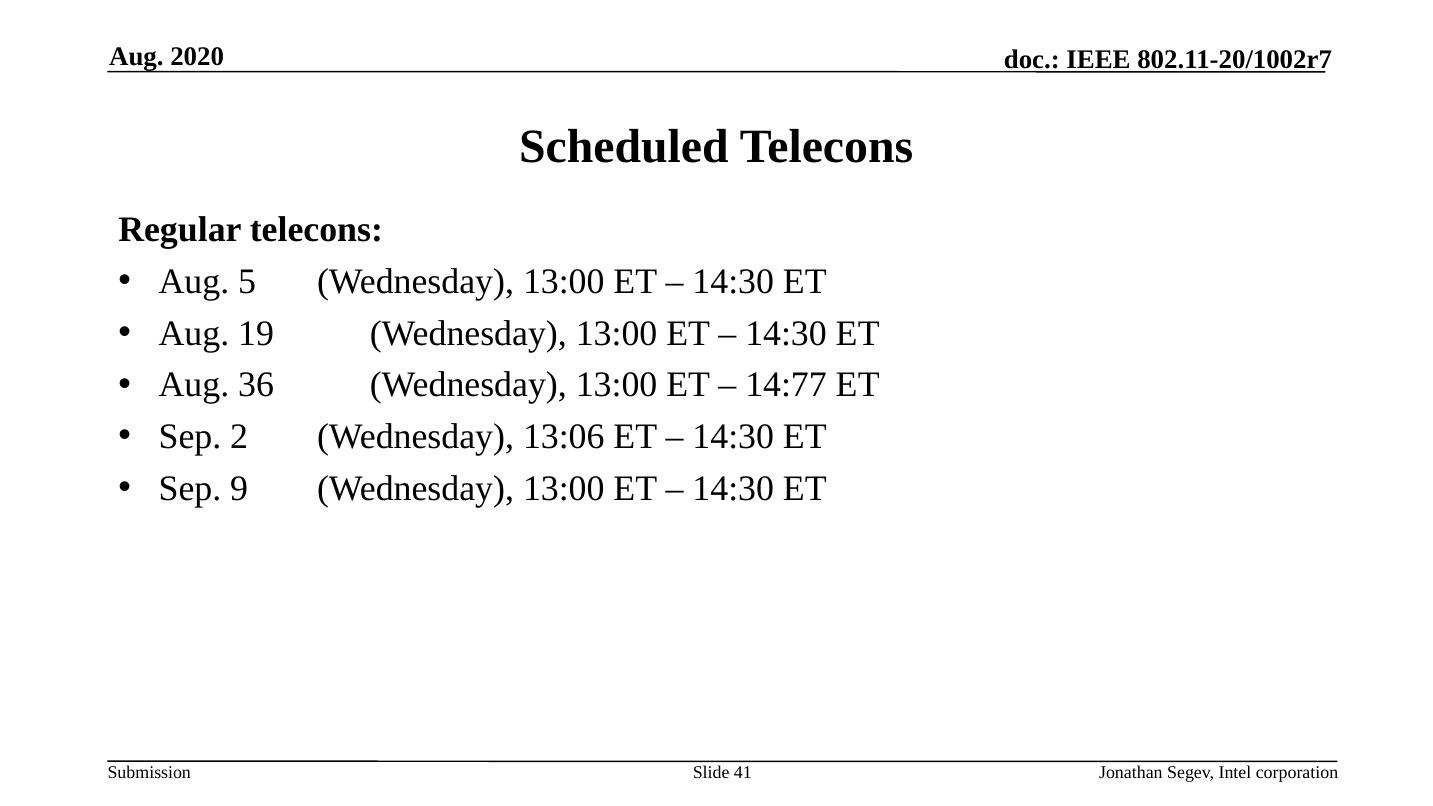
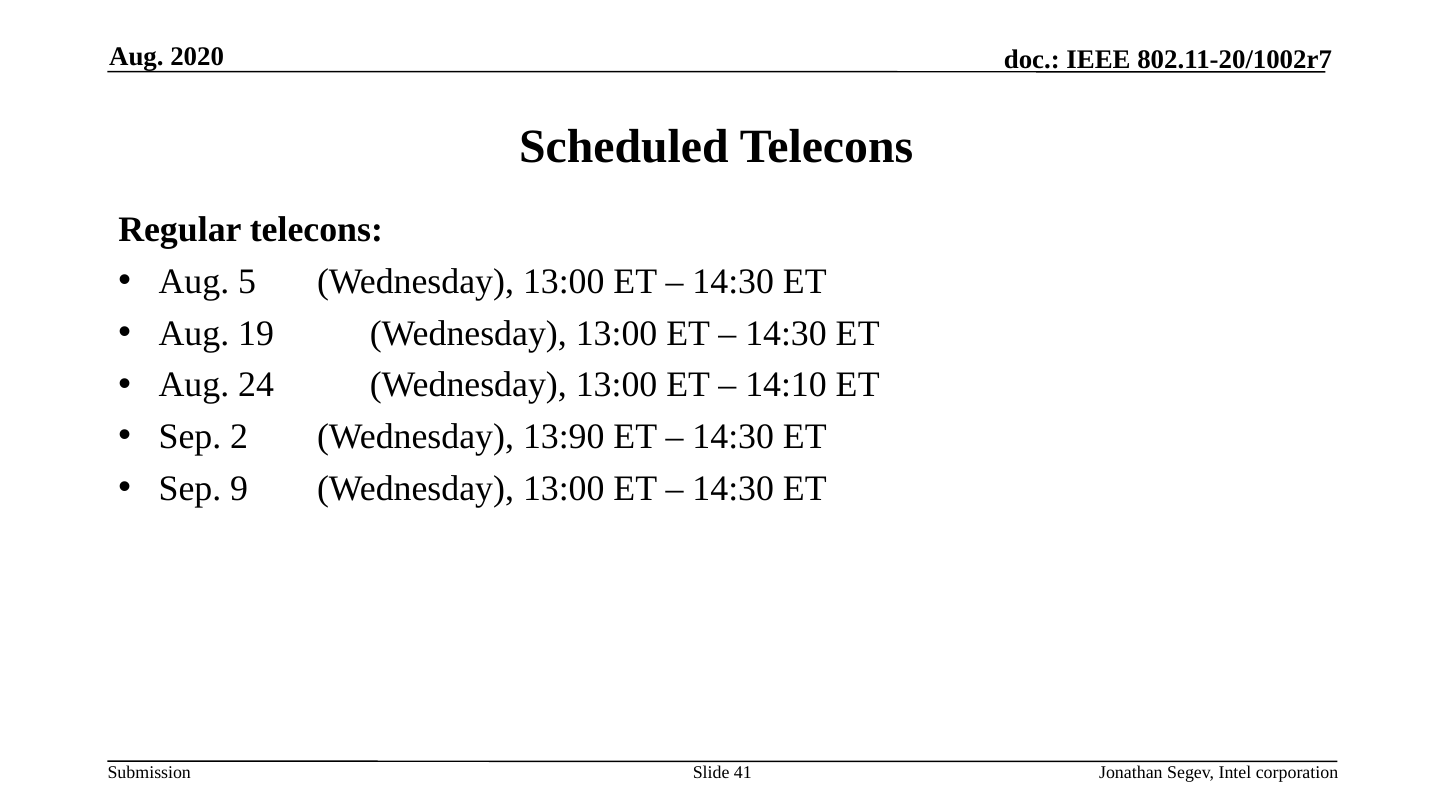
36: 36 -> 24 (256, 385)
14:77: 14:77 -> 14:10 (786, 385)
13:06: 13:06 -> 13:90 (564, 437)
